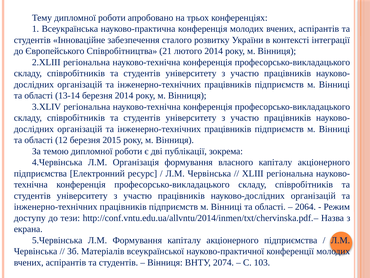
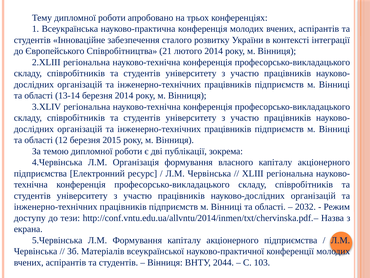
2064: 2064 -> 2032 (305, 206)
2074: 2074 -> 2044 (223, 262)
